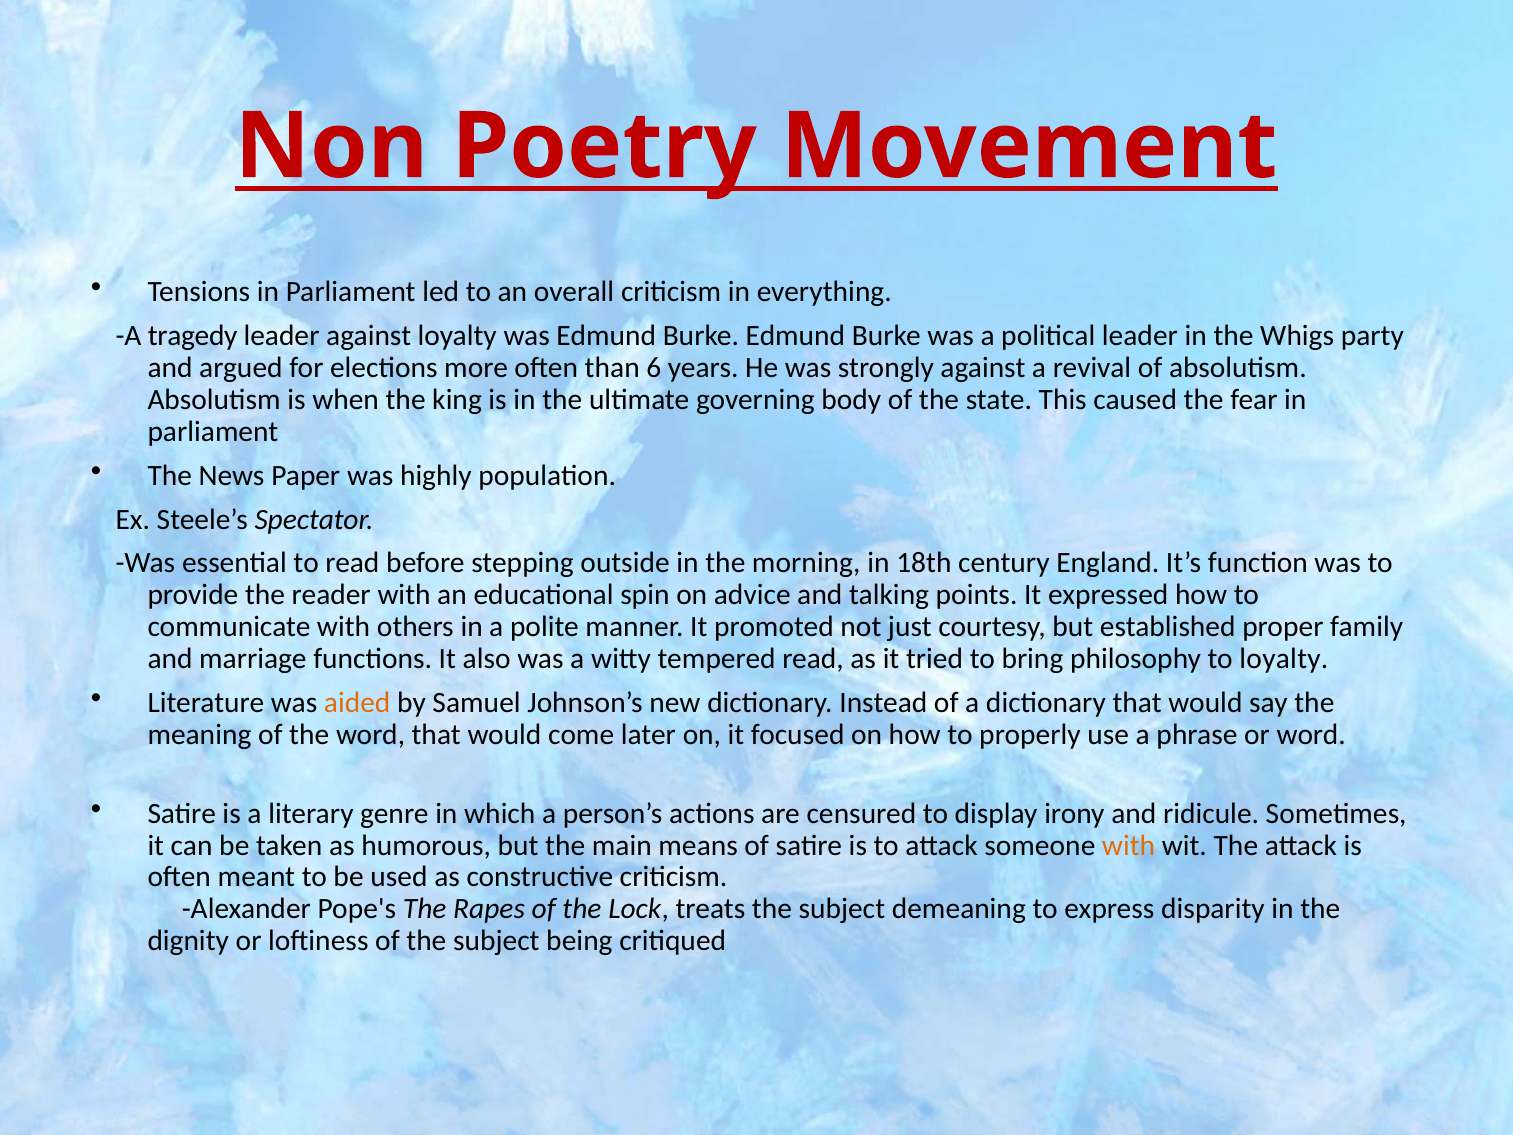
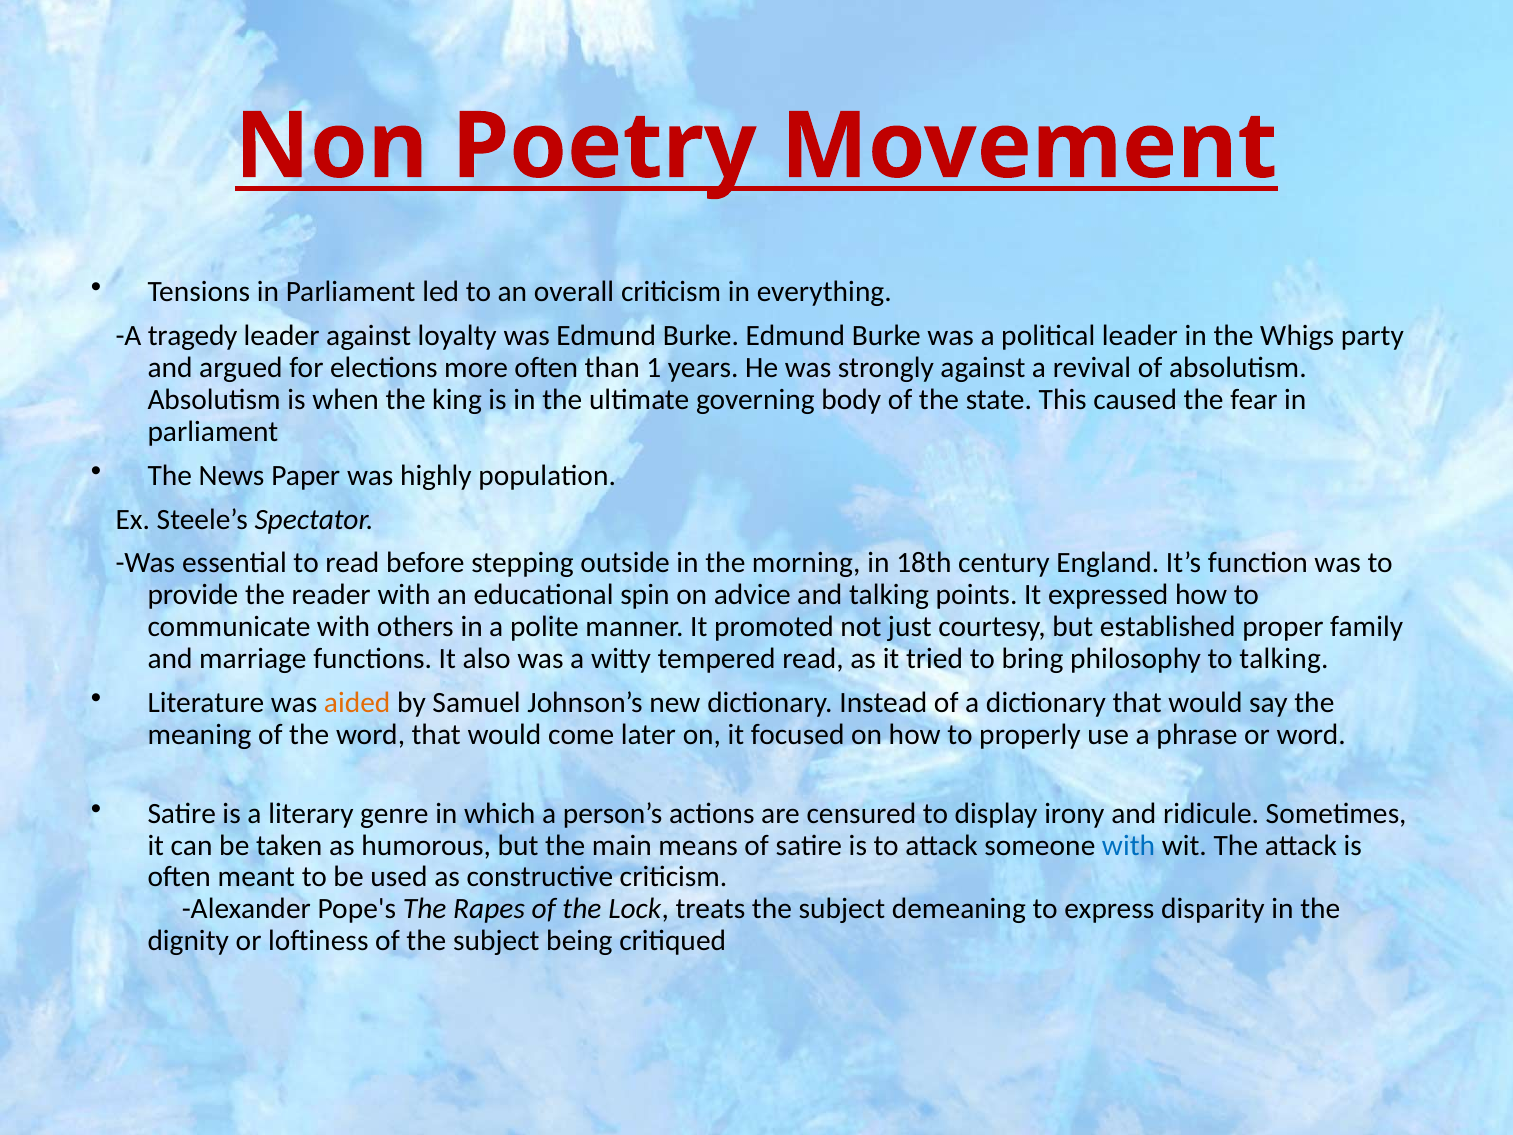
6: 6 -> 1 (654, 368)
to loyalty: loyalty -> talking (1284, 659)
with colour: orange -> blue (1129, 845)
